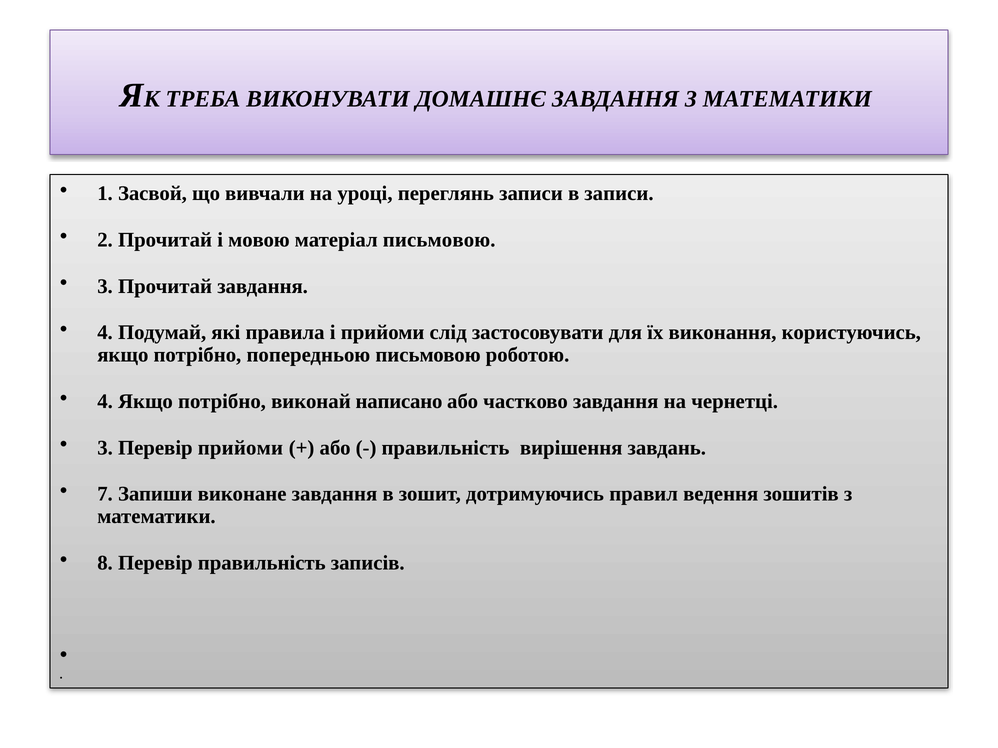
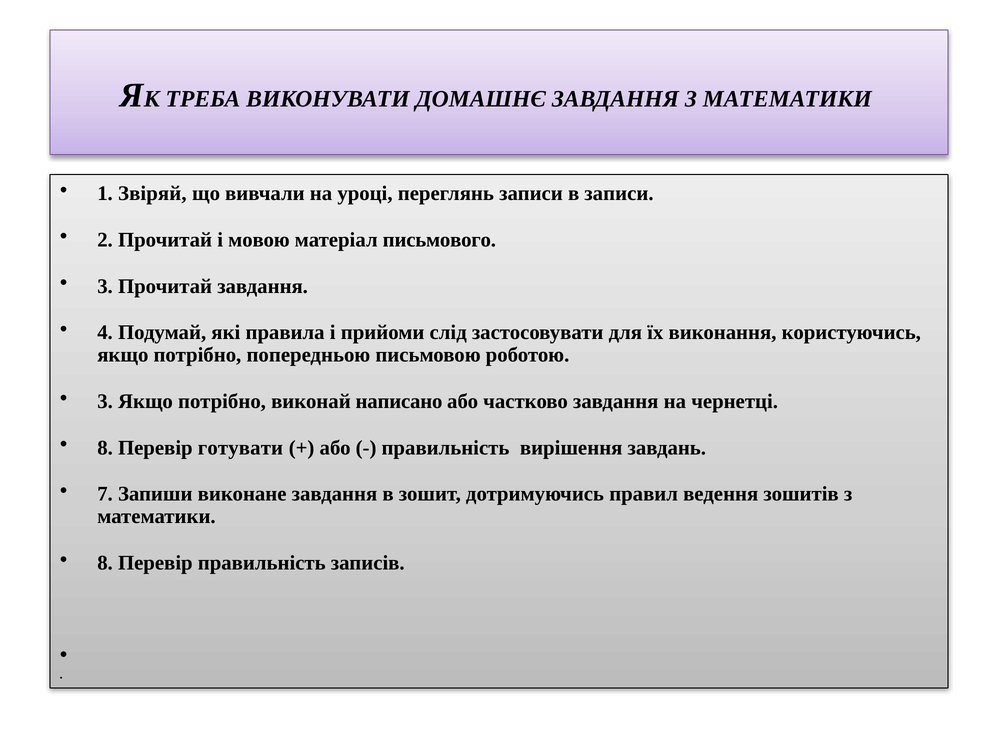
Засвой: Засвой -> Звіряй (152, 194)
матеріал письмовою: письмовою -> письмового (439, 240)
4: 4 -> 3 (105, 402)
3: 3 -> 8 (105, 448)
Перевір прийоми: прийоми -> готувати (240, 448)
